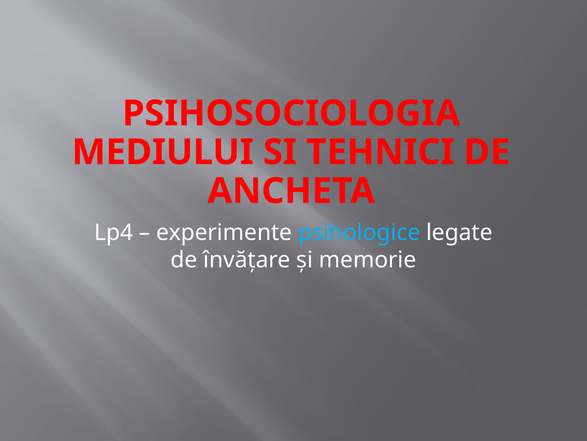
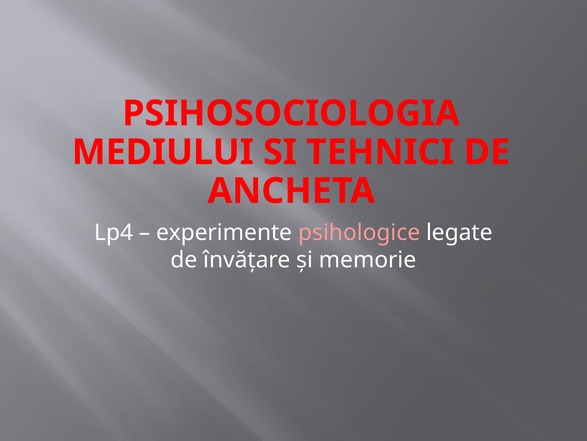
psihologice colour: light blue -> pink (359, 232)
